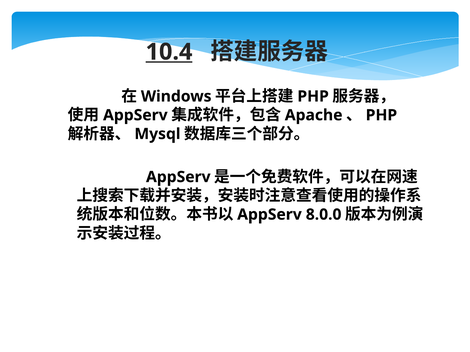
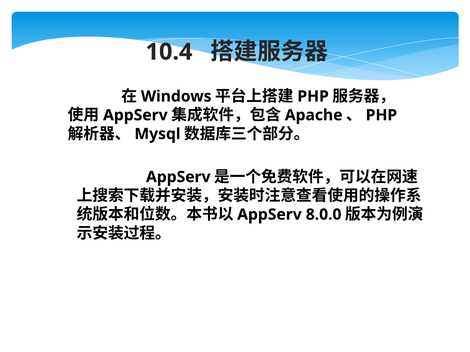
10.4 underline: present -> none (169, 52)
